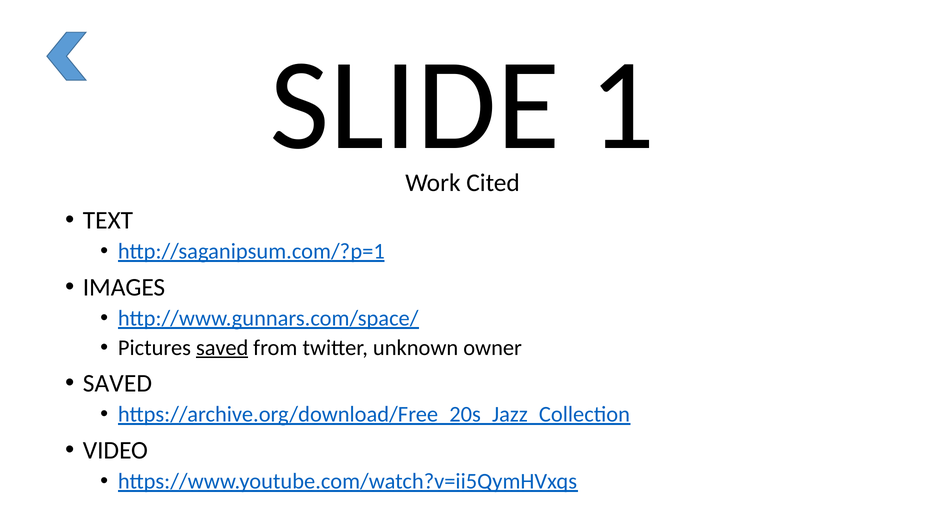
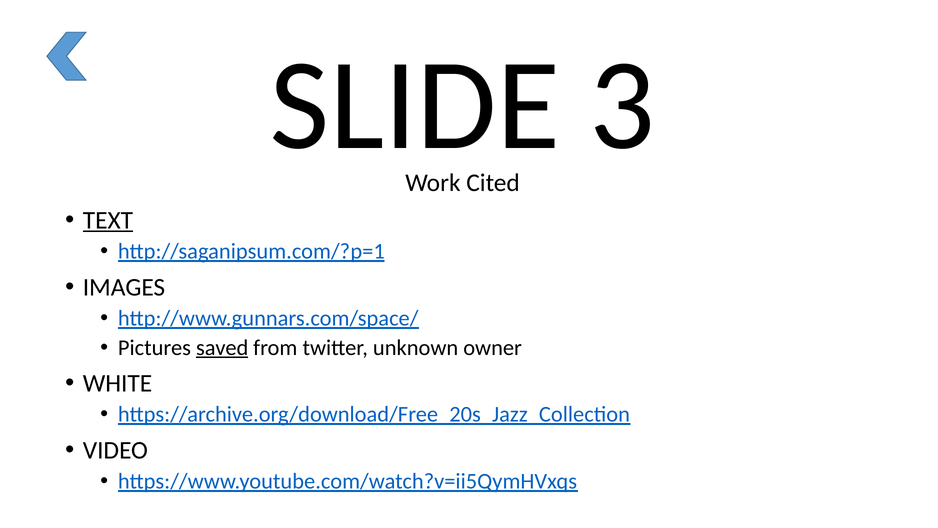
1: 1 -> 3 (622, 105)
TEXT underline: none -> present (108, 220)
SAVED: SAVED -> WHITE (117, 383)
